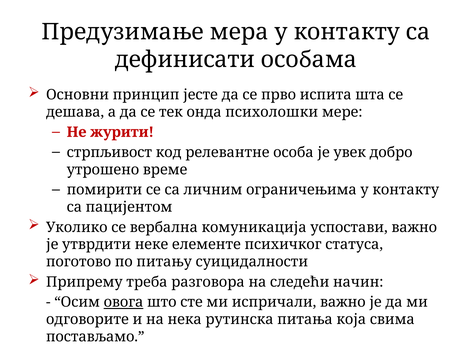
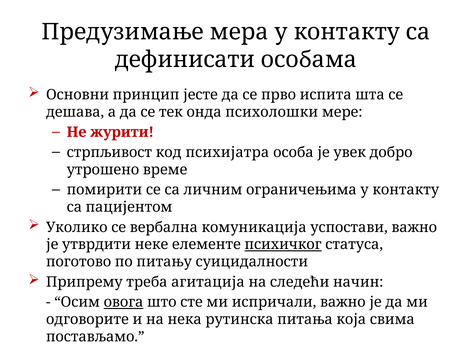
релевантне: релевантне -> психијатра (227, 152)
психичког underline: none -> present (283, 245)
разговора: разговора -> агитација (208, 282)
